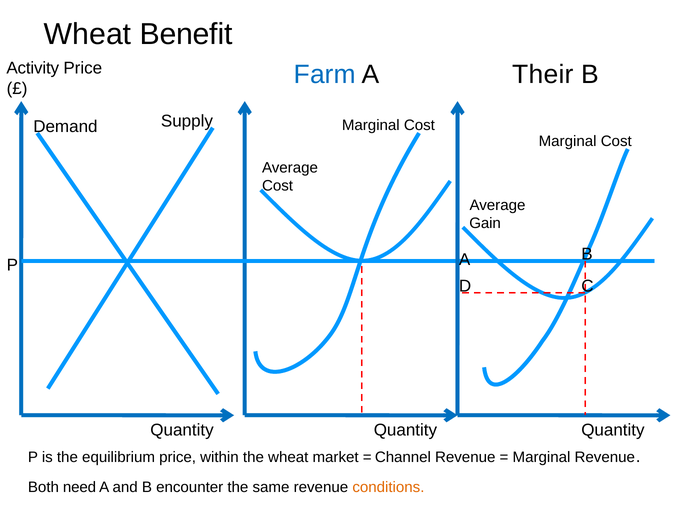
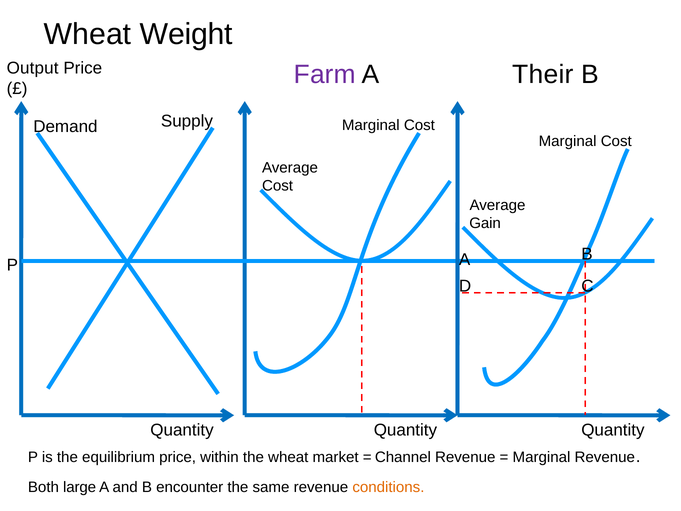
Benefit: Benefit -> Weight (186, 34)
Activity: Activity -> Output (33, 68)
Farm colour: blue -> purple (325, 74)
need: need -> large (80, 487)
